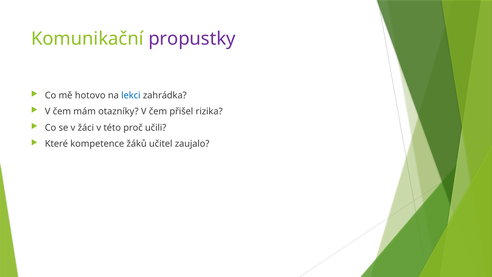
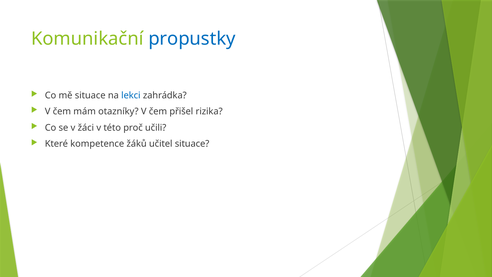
propustky colour: purple -> blue (192, 39)
mě hotovo: hotovo -> situace (90, 95)
učitel zaujalo: zaujalo -> situace (192, 144)
